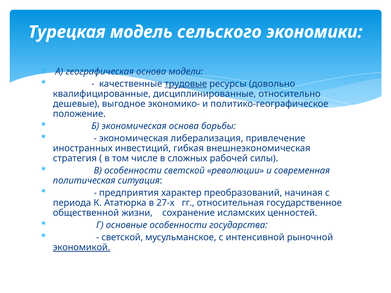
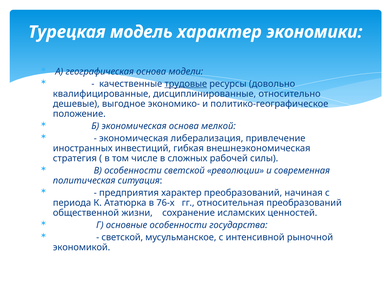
модель сельского: сельского -> характер (219, 32)
борьбы: борьбы -> мелкой (219, 126)
27-х: 27-х -> 76-х (165, 203)
относительная государственное: государственное -> преобразований (304, 203)
экономикой underline: present -> none (82, 248)
